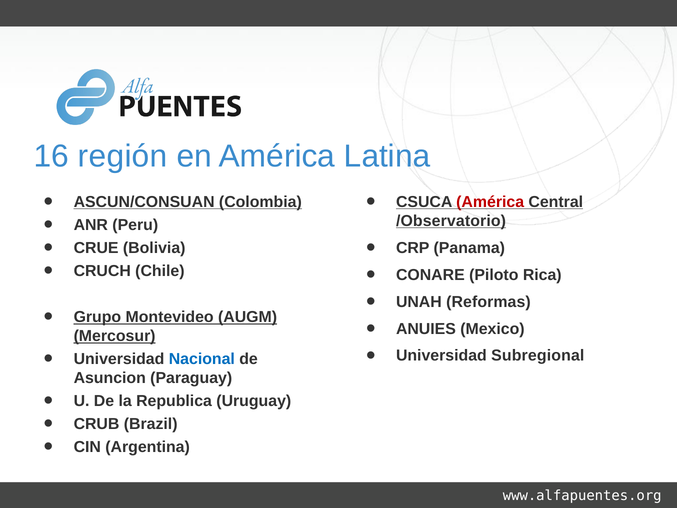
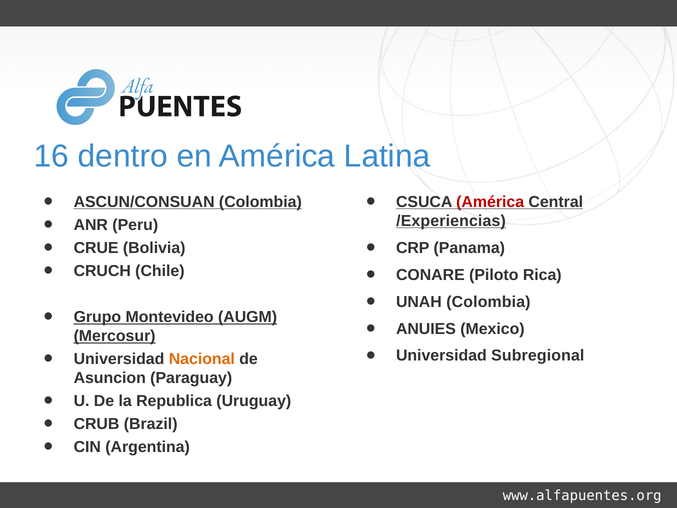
región: región -> dentro (123, 156)
/Observatorio: /Observatorio -> /Experiencias (451, 221)
UNAH Reformas: Reformas -> Colombia (488, 302)
Nacional colour: blue -> orange (202, 359)
